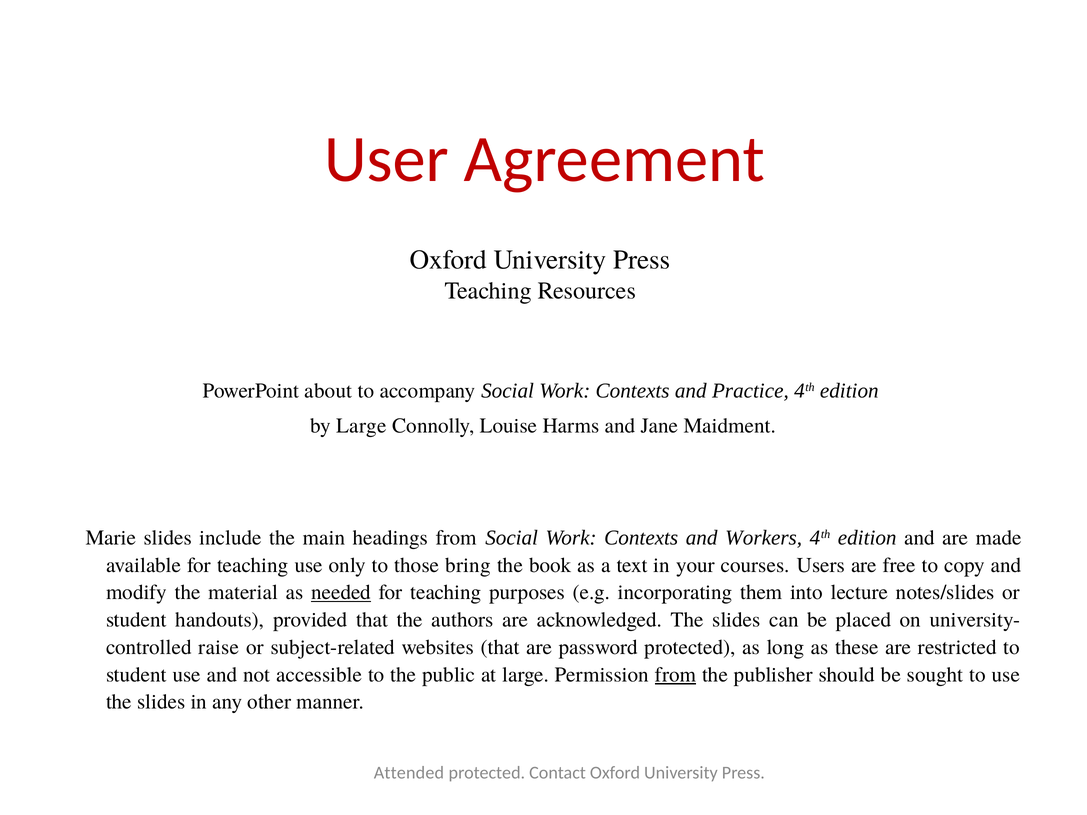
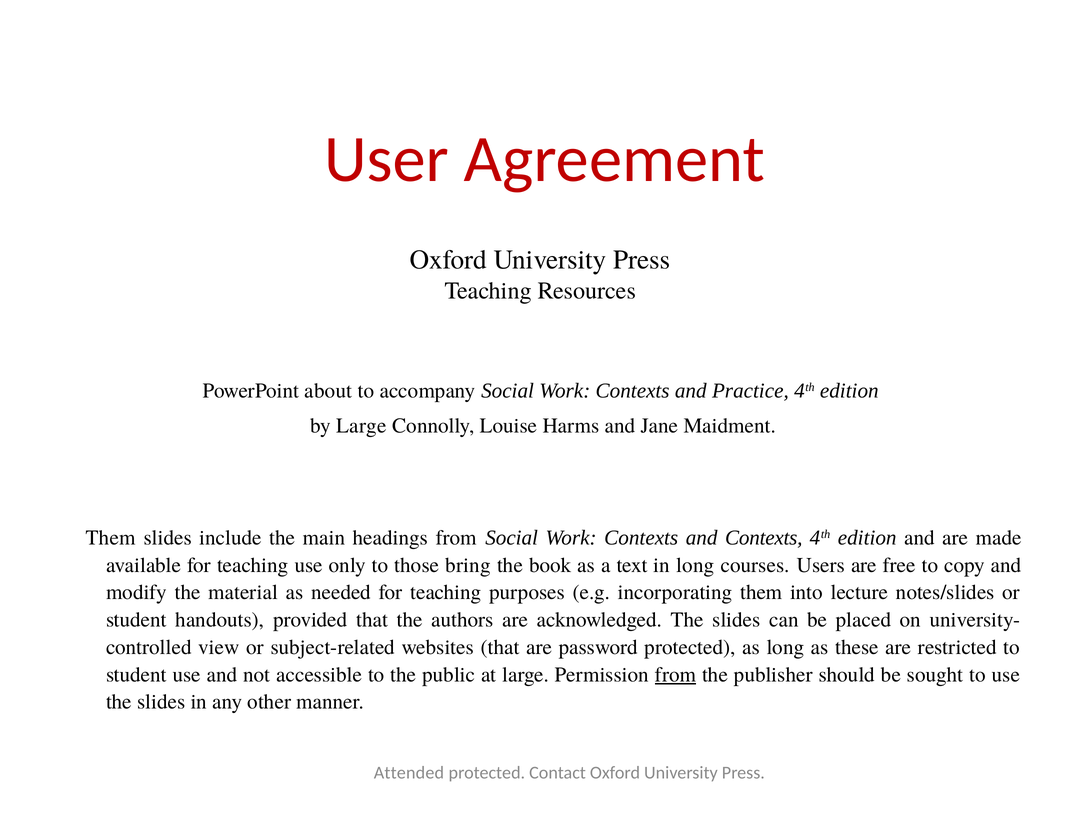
Marie: Marie -> Them (111, 538)
and Workers: Workers -> Contexts (764, 538)
in your: your -> long (695, 565)
needed underline: present -> none (341, 593)
raise: raise -> view (219, 647)
